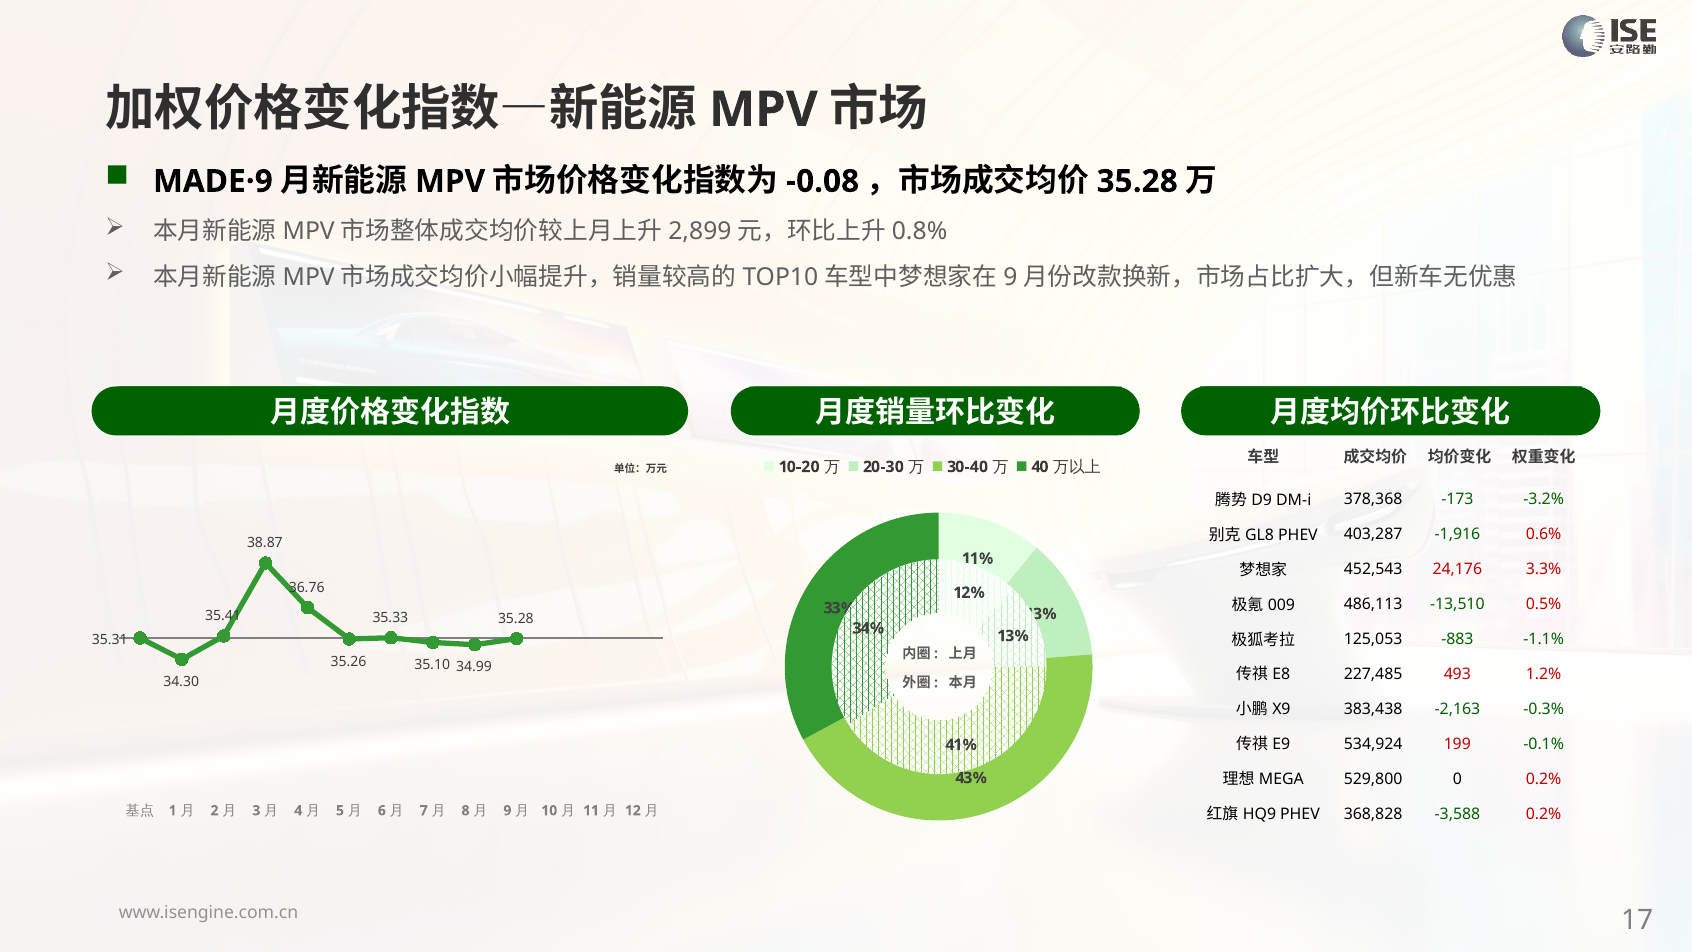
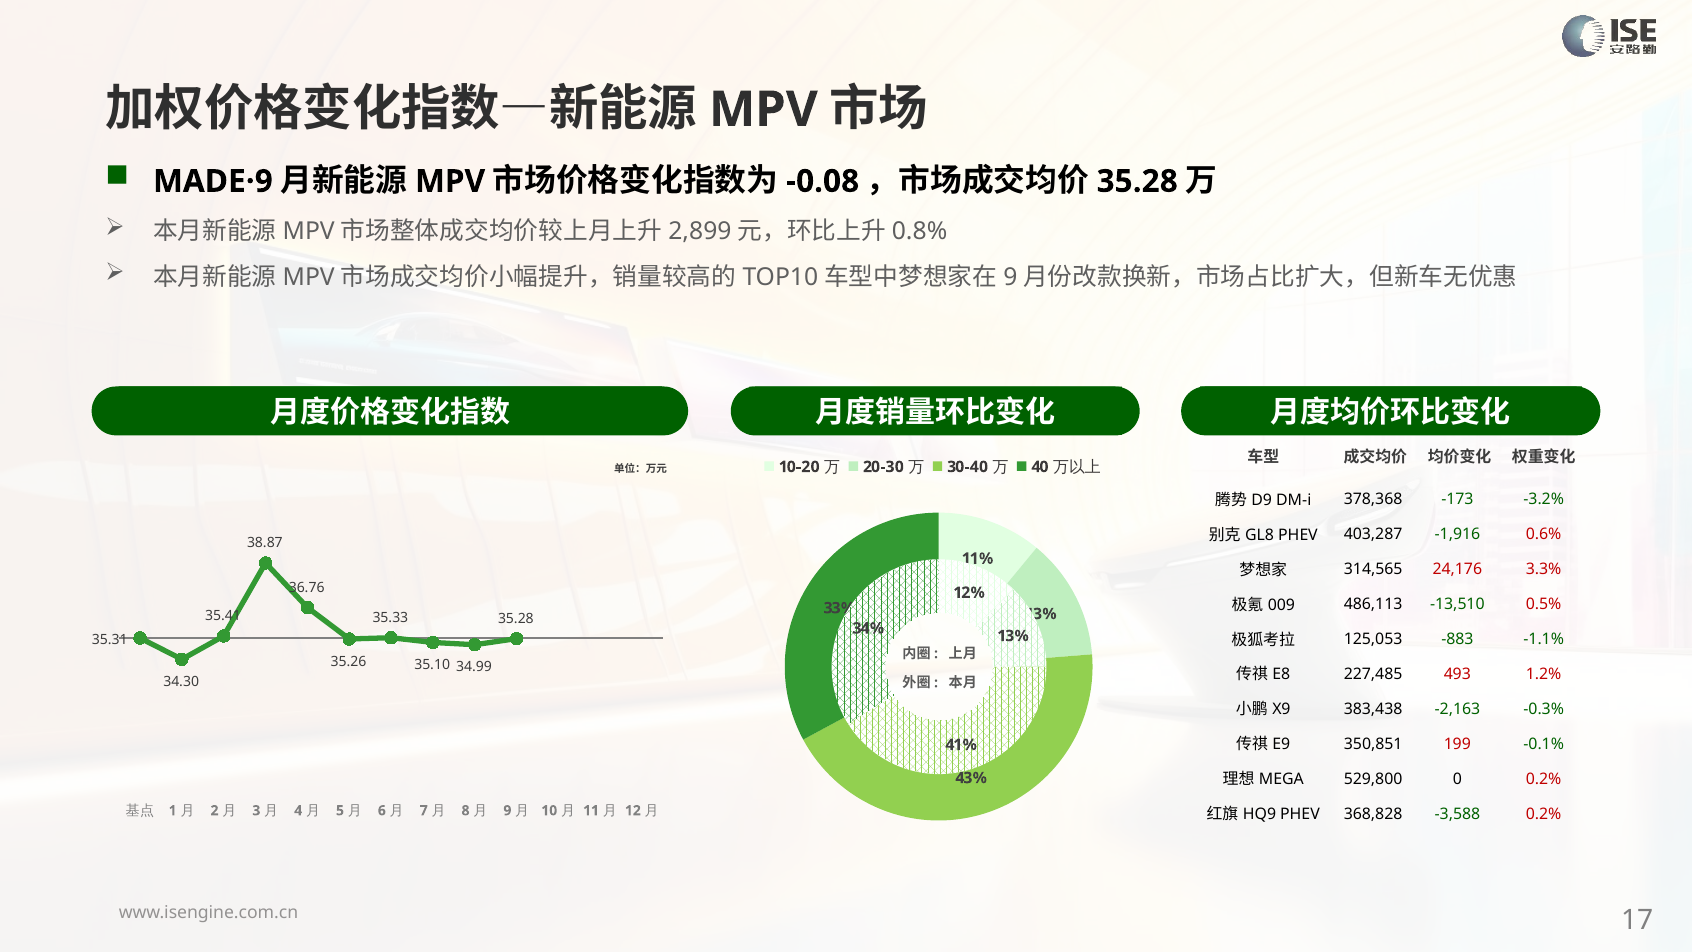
452,543: 452,543 -> 314,565 (1373, 569)
534,924: 534,924 -> 350,851 (1373, 744)
